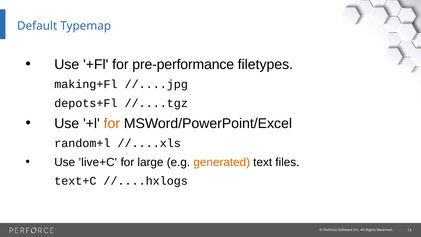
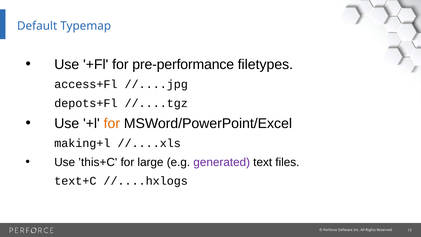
making+Fl: making+Fl -> access+Fl (86, 84)
random+l: random+l -> making+l (82, 143)
’live+C: ’live+C -> ’this+C (98, 162)
generated colour: orange -> purple (222, 162)
